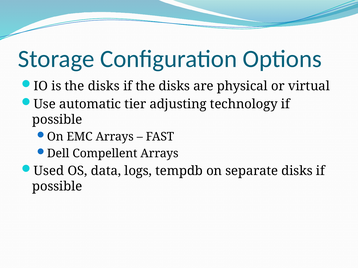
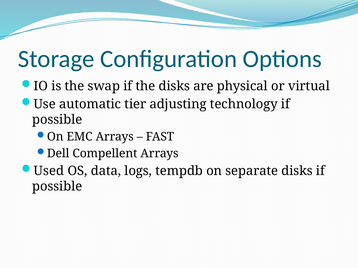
is the disks: disks -> swap (104, 86)
